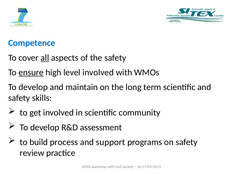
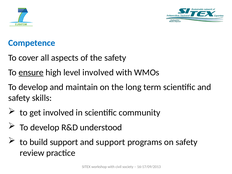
all underline: present -> none (45, 58)
assessment: assessment -> understood (101, 127)
build process: process -> support (64, 142)
